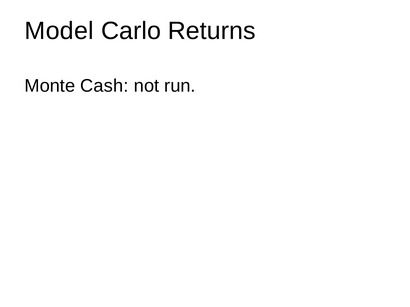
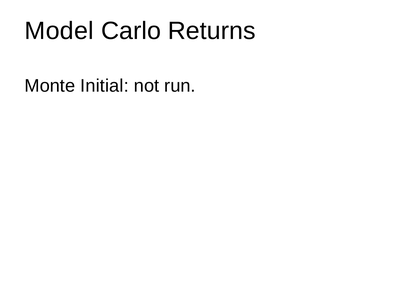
Cash: Cash -> Initial (104, 86)
